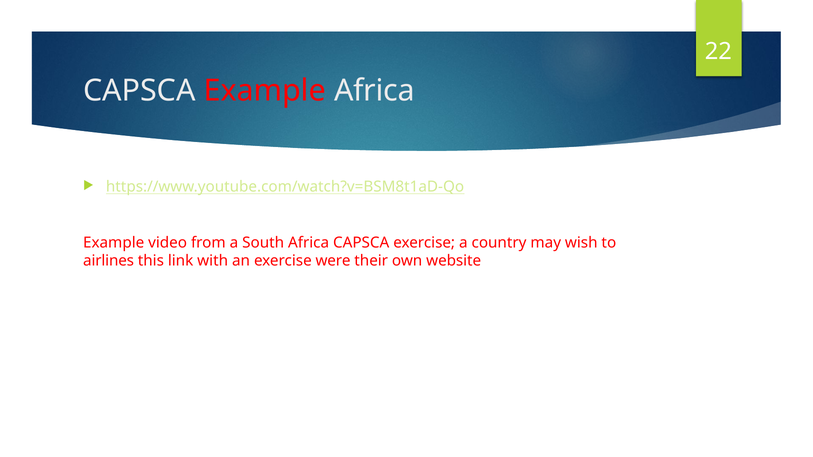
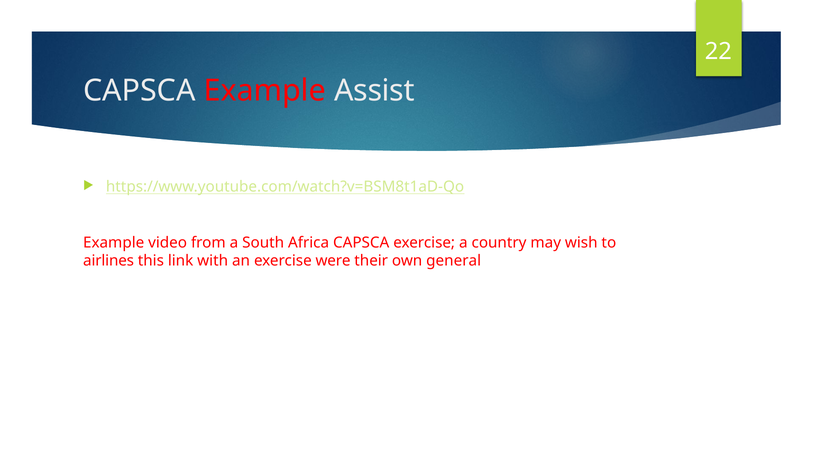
Example Africa: Africa -> Assist (374, 91)
website: website -> general (454, 261)
